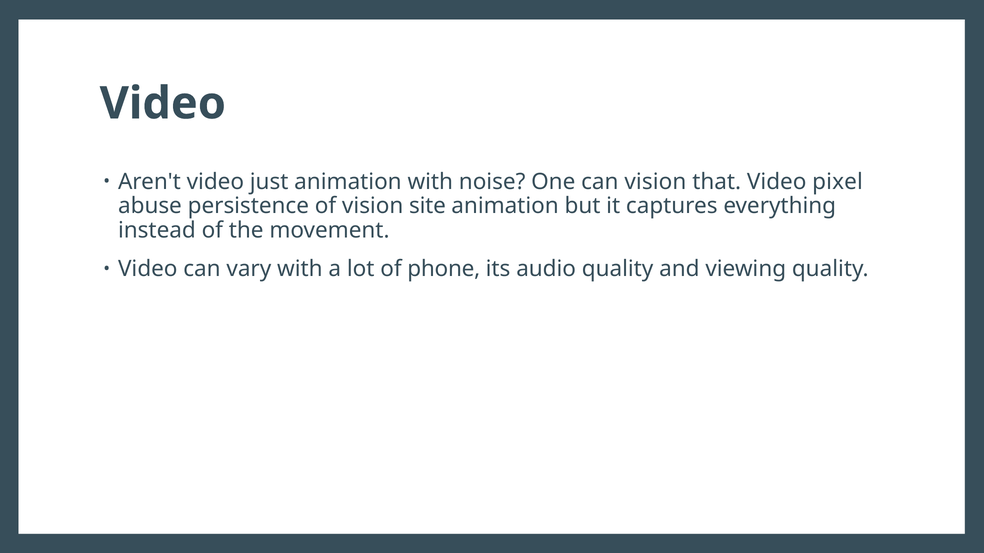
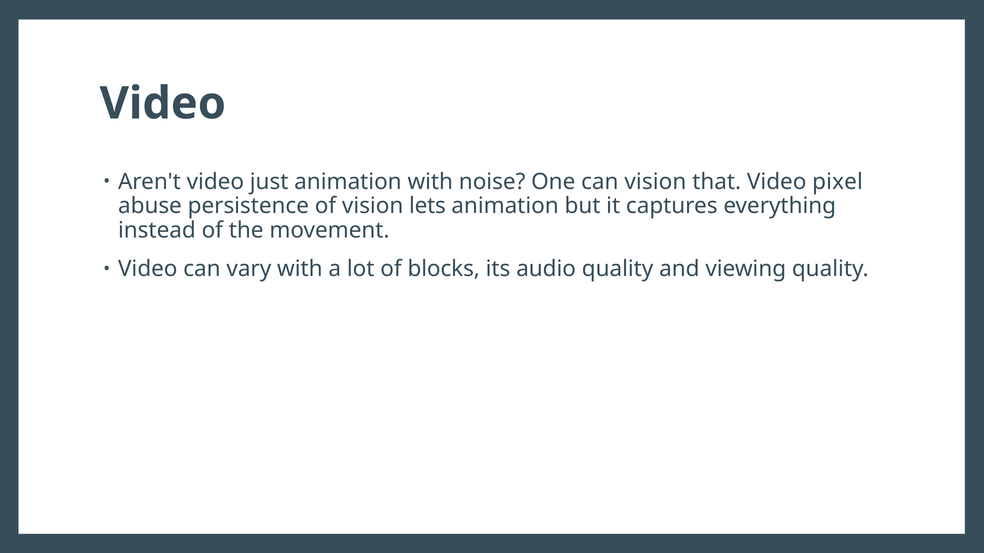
site: site -> lets (427, 206)
phone: phone -> blocks (444, 269)
